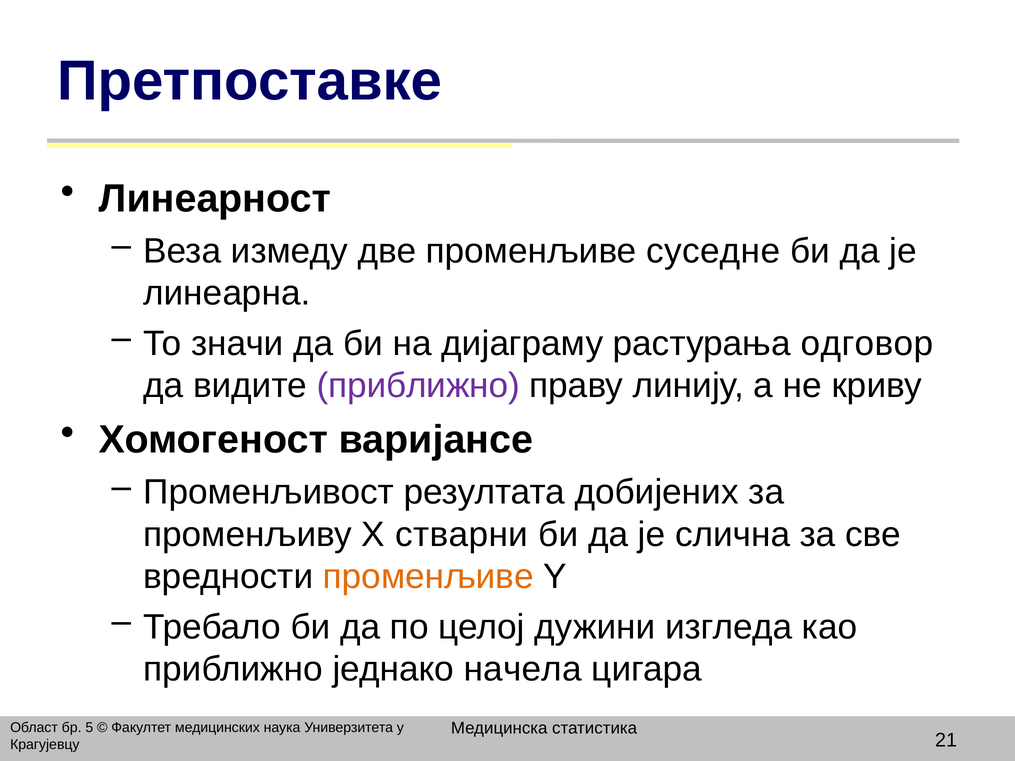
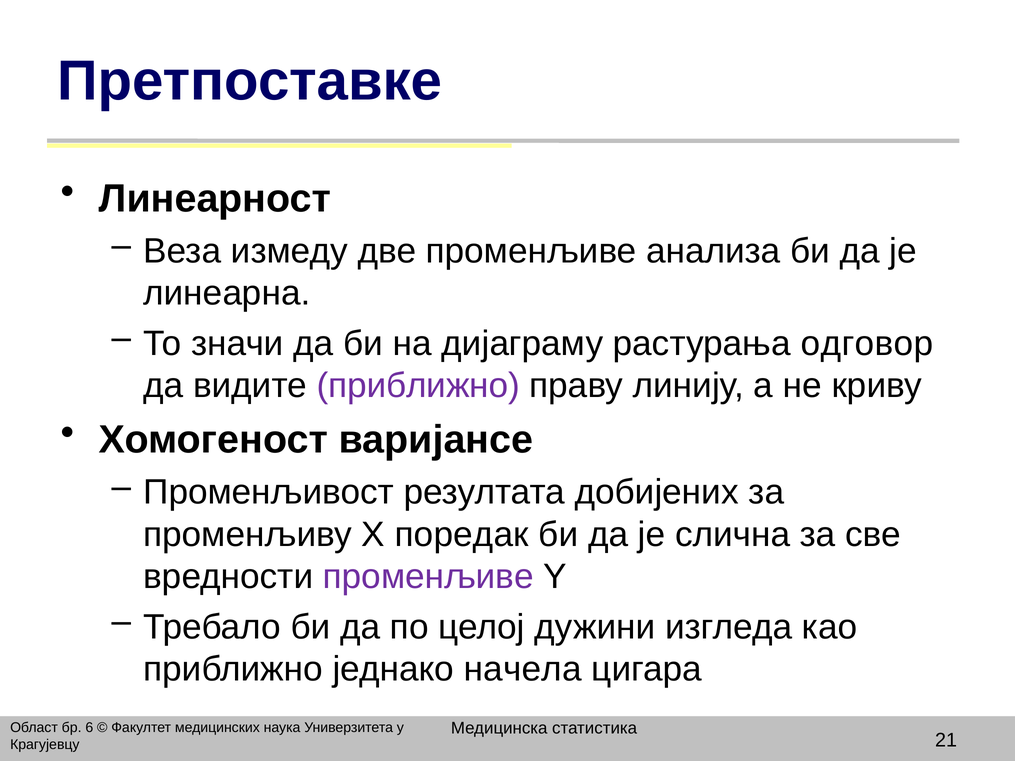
суседне: суседне -> анализа (713, 251)
стварни: стварни -> поредак (462, 535)
променљиве colour: orange -> purple (428, 577)
5: 5 -> 6 (89, 728)
